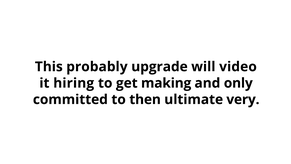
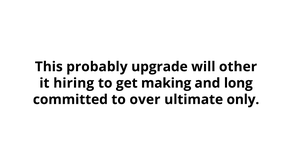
video: video -> other (238, 67)
only: only -> long (238, 83)
then: then -> over (145, 99)
very: very -> only (243, 99)
